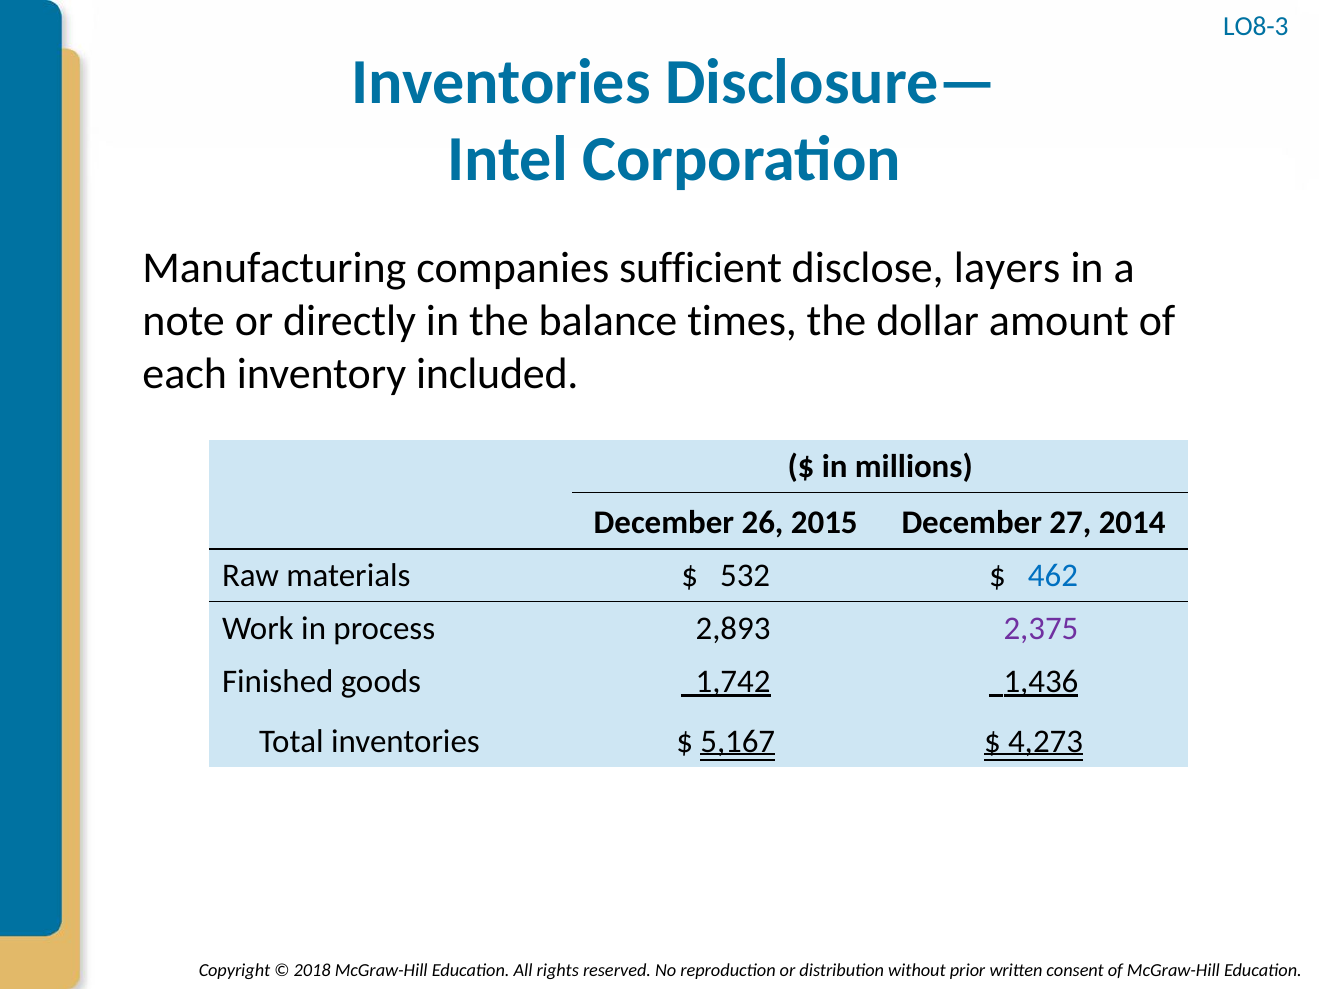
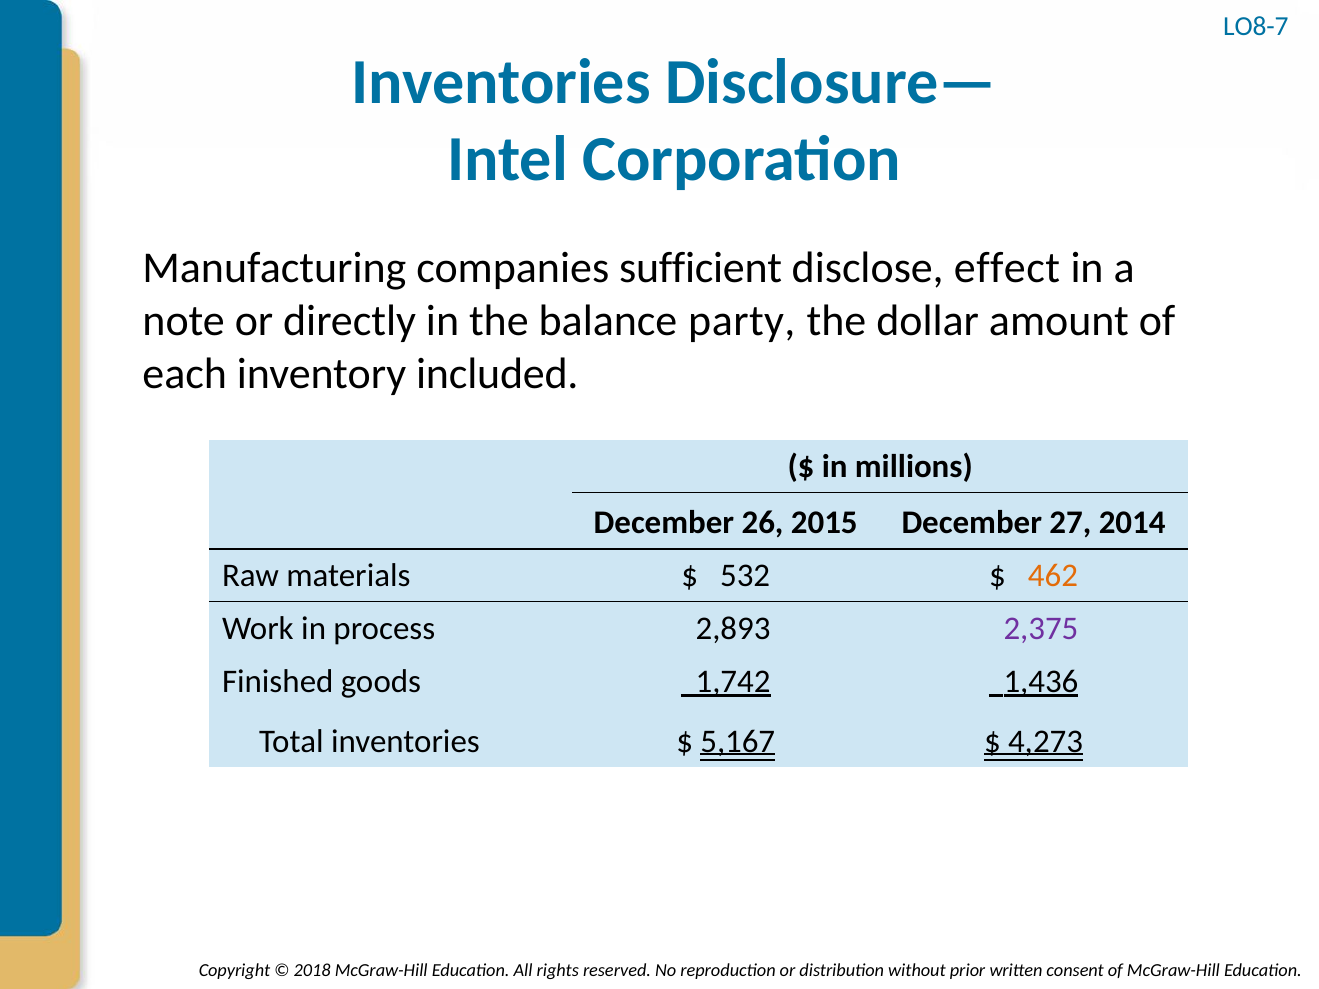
LO8-3: LO8-3 -> LO8-7 (1256, 26)
layers: layers -> effect (1007, 268)
times: times -> party (742, 321)
462 colour: blue -> orange (1053, 576)
